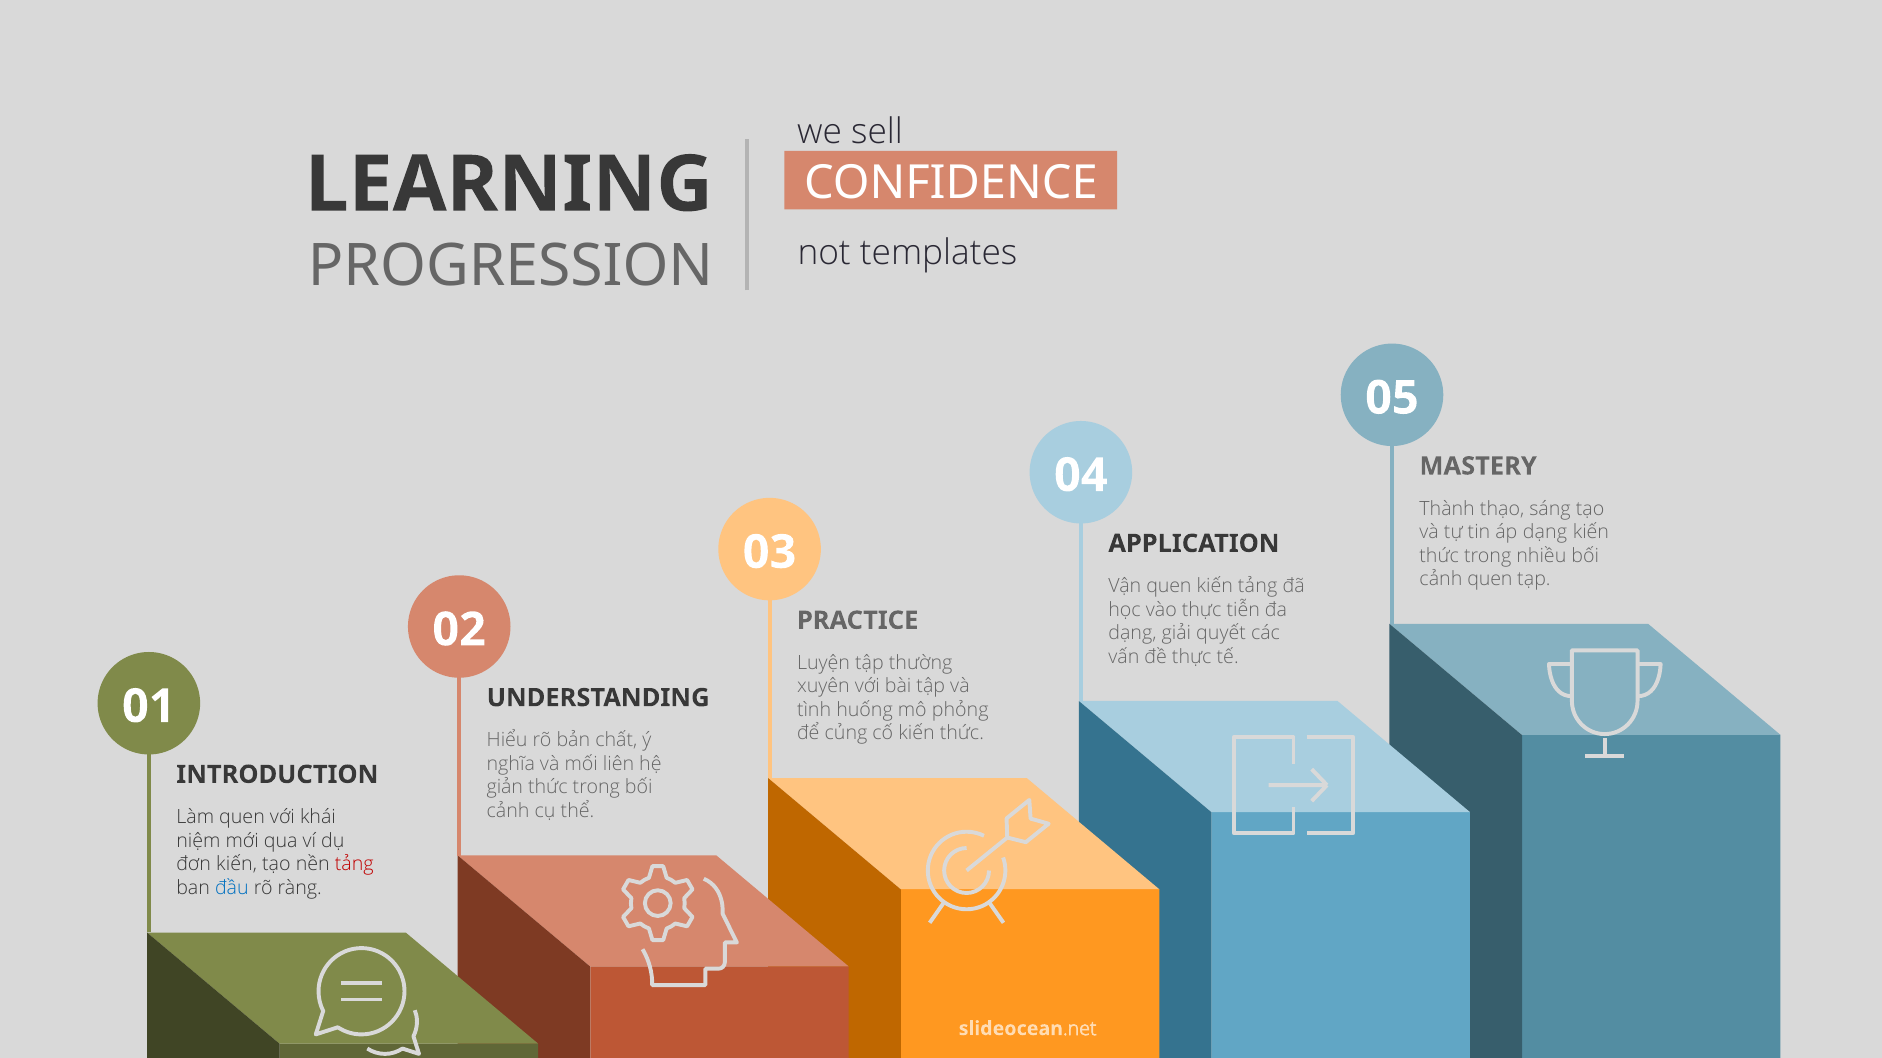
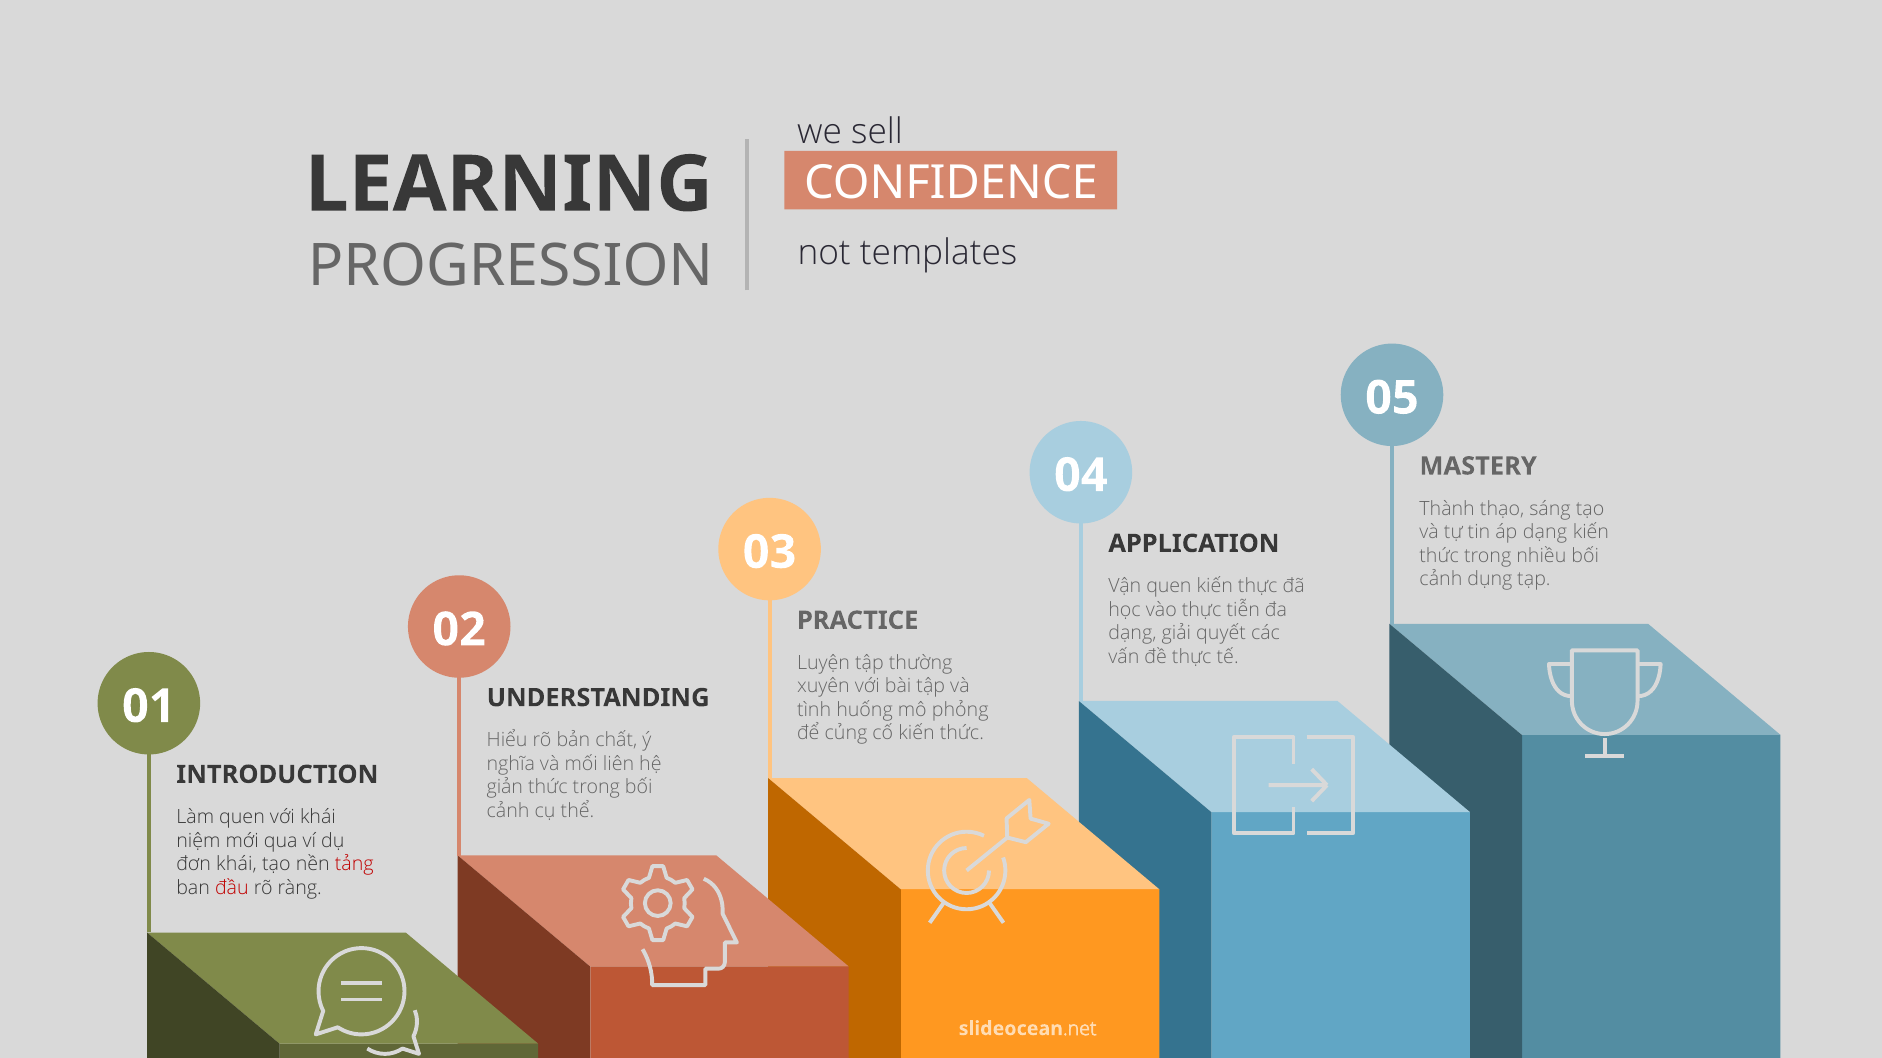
cảnh quen: quen -> dụng (1490, 580)
kiến tảng: tảng -> thực (1258, 586)
đơn kiến: kiến -> khái (237, 865)
đầu colour: blue -> red (232, 888)
